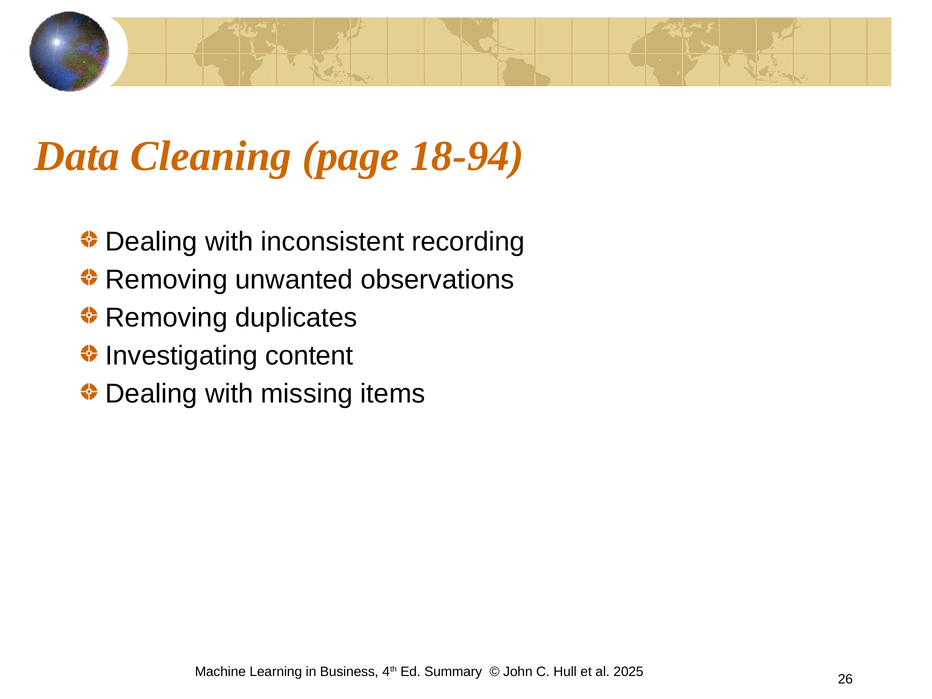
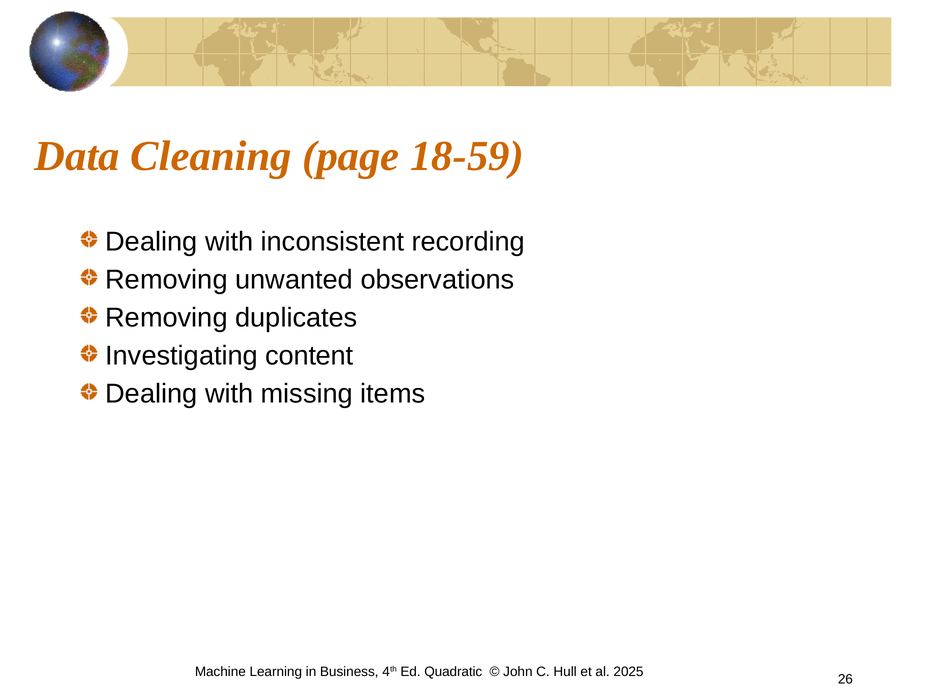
18-94: 18-94 -> 18-59 (467, 156)
Summary: Summary -> Quadratic (453, 672)
